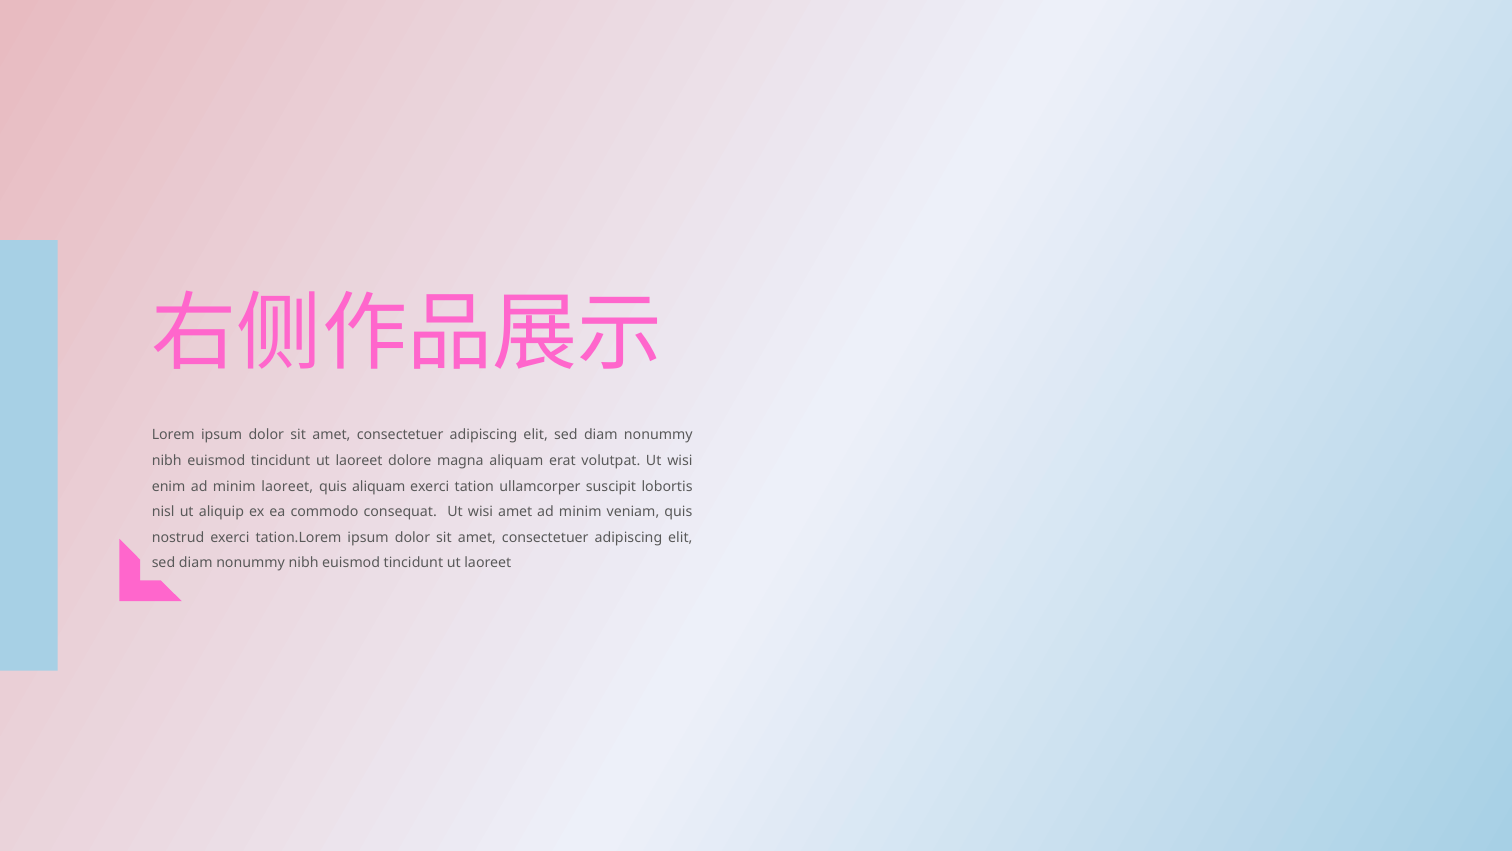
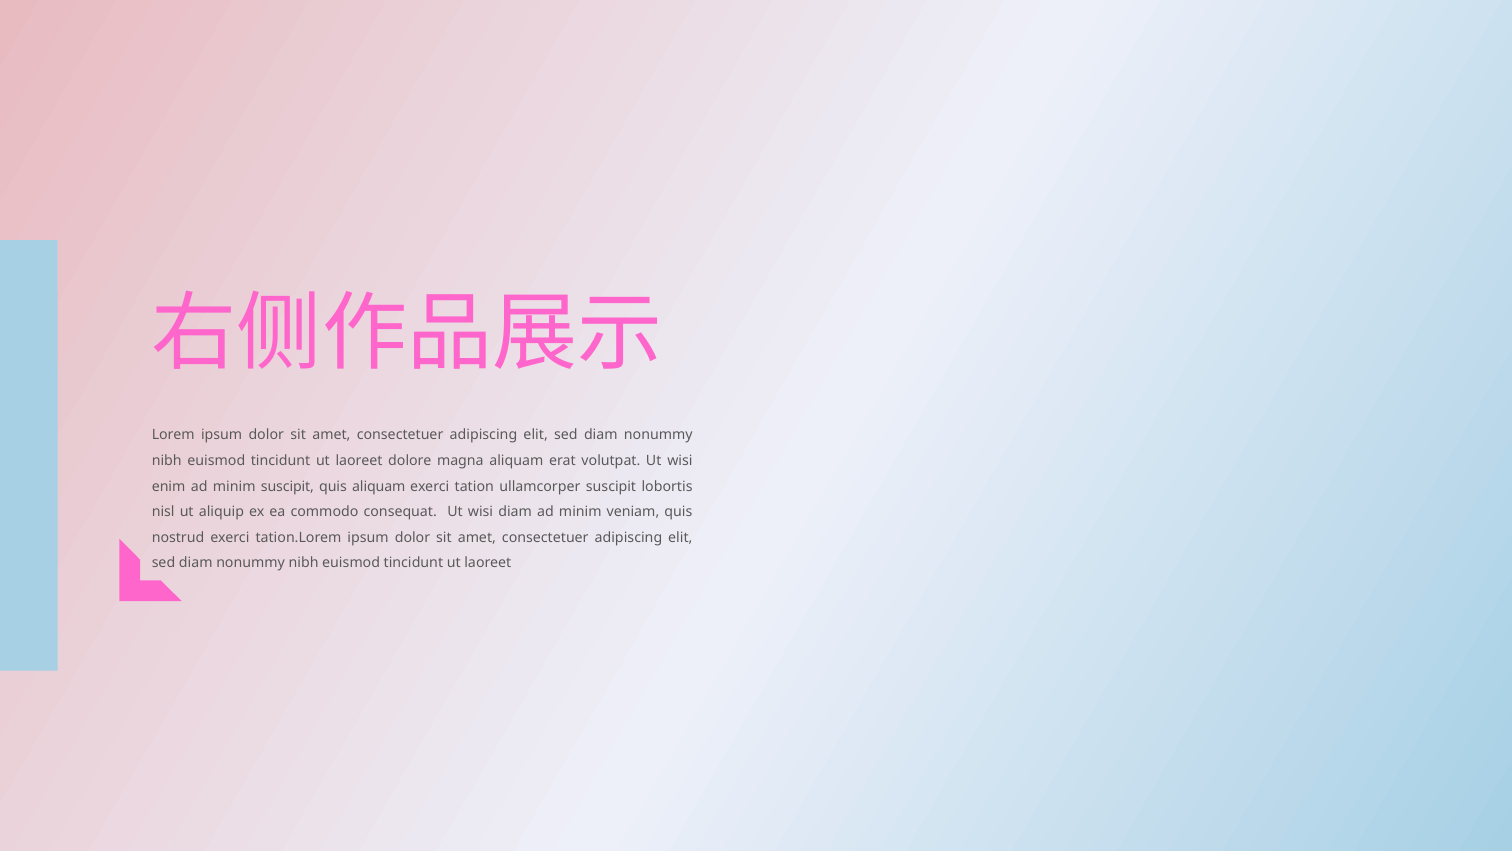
minim laoreet: laoreet -> suscipit (287, 486)
wisi amet: amet -> diam (515, 512)
